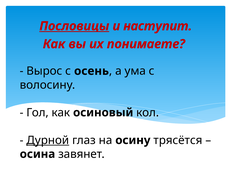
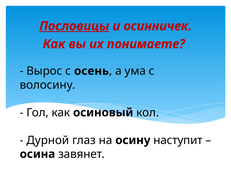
наступит: наступит -> осинничек (158, 26)
Дурной underline: present -> none (48, 140)
трясётся: трясётся -> наступит (178, 140)
